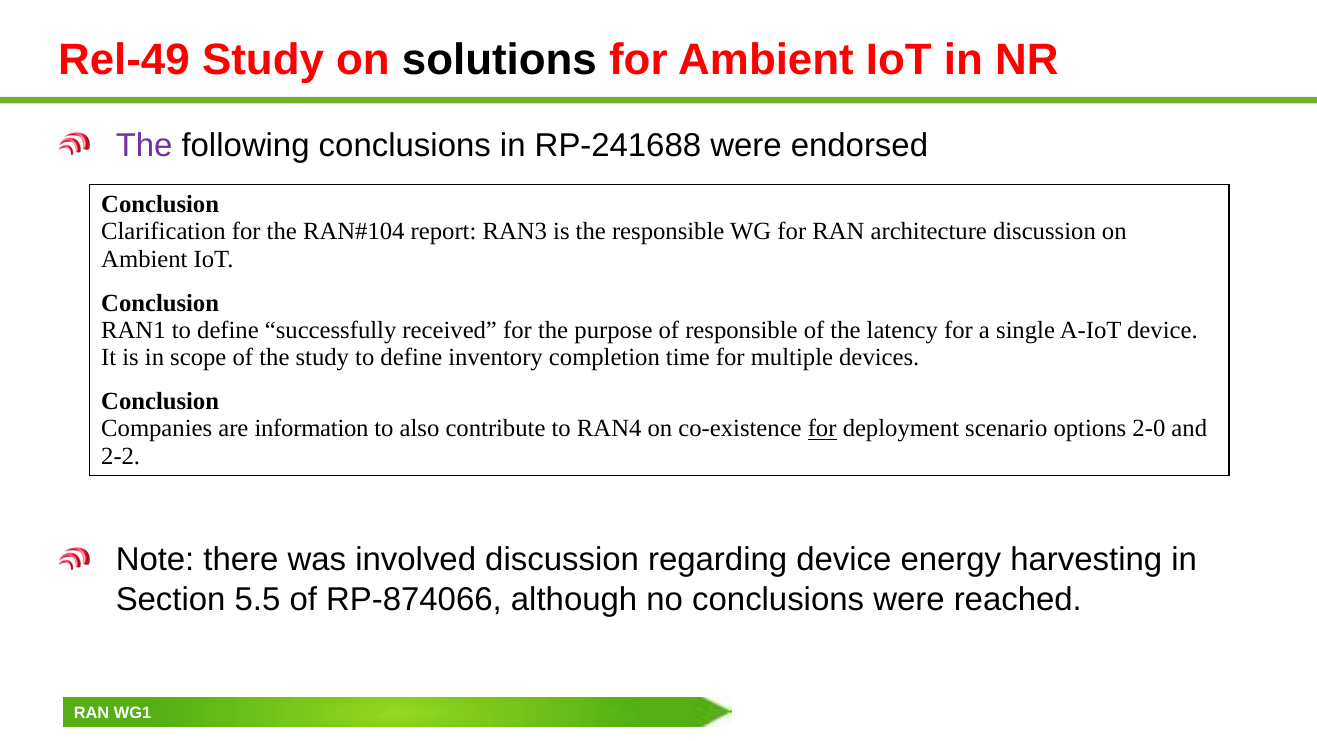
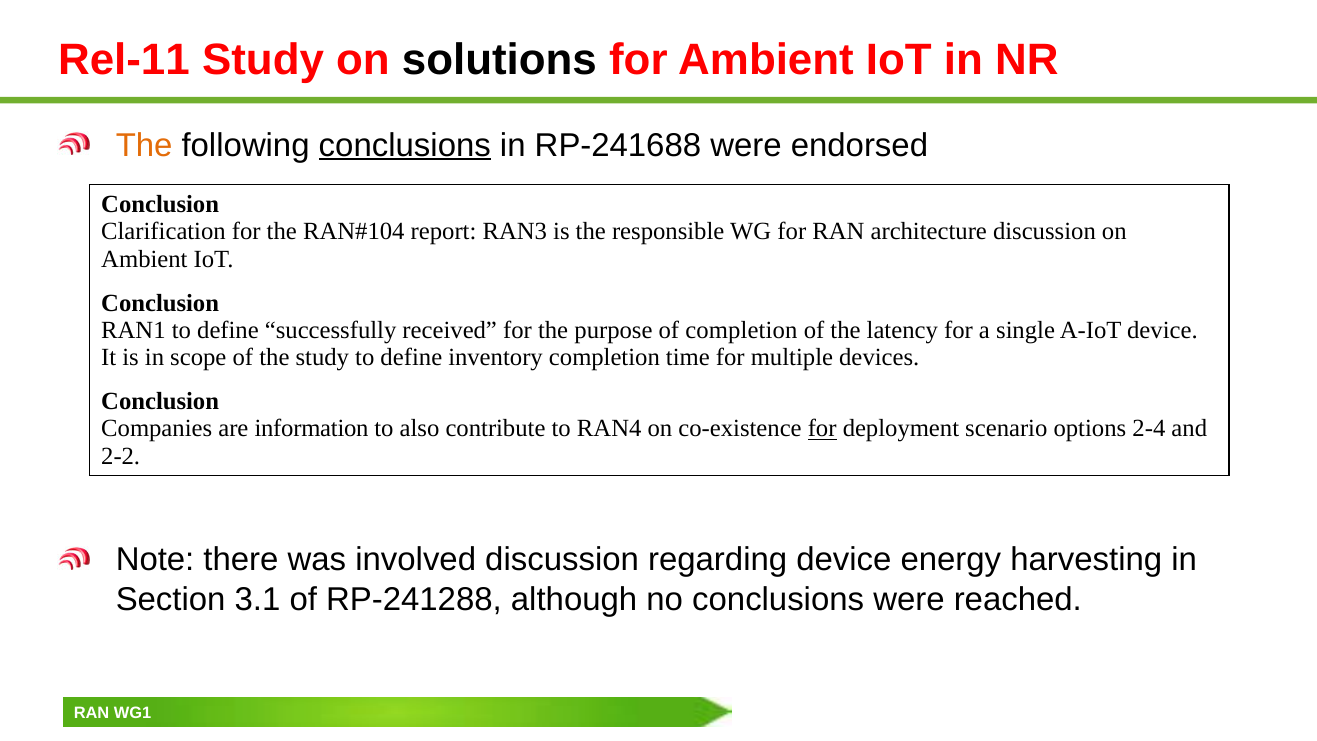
Rel-49: Rel-49 -> Rel-11 (124, 60)
The colour: purple -> orange (144, 145)
conclusions underline: none -> present (405, 145)
of responsible: responsible -> completion (741, 330)
2-0: 2-0 -> 2-4 (1149, 429)
5.5: 5.5 -> 3.1 (258, 599)
RP-874066: RP-874066 -> RP-241288 (414, 599)
